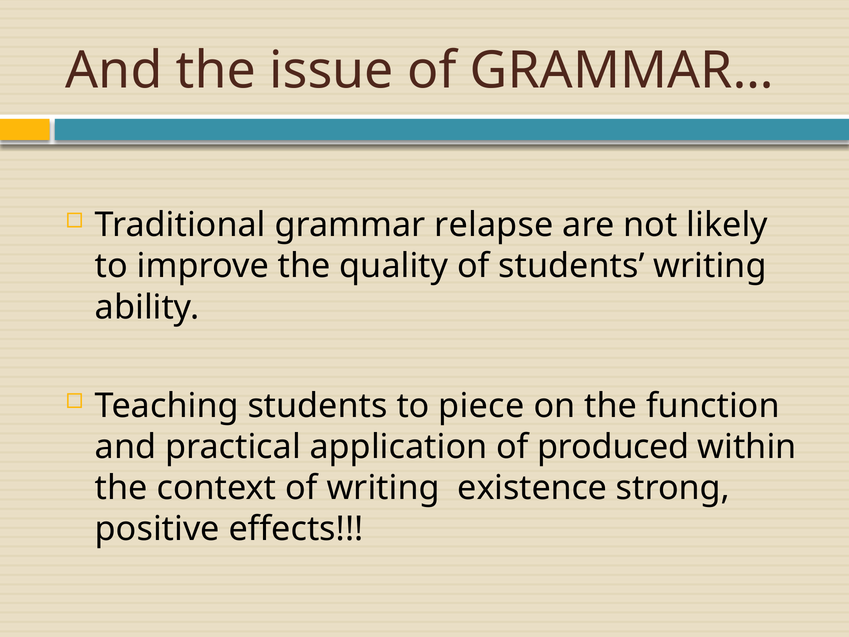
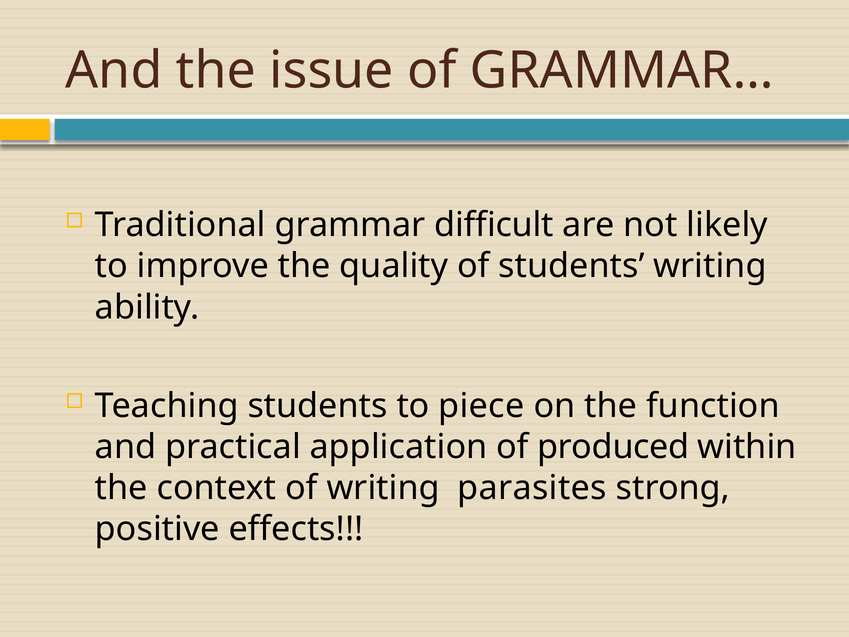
relapse: relapse -> difficult (494, 225)
existence: existence -> parasites (532, 488)
